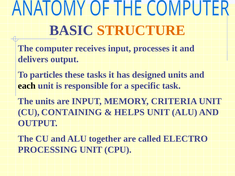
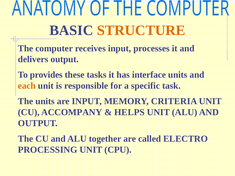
particles: particles -> provides (46, 75)
designed: designed -> interface (149, 75)
each colour: black -> orange (27, 86)
CONTAINING: CONTAINING -> ACCOMPANY (72, 112)
